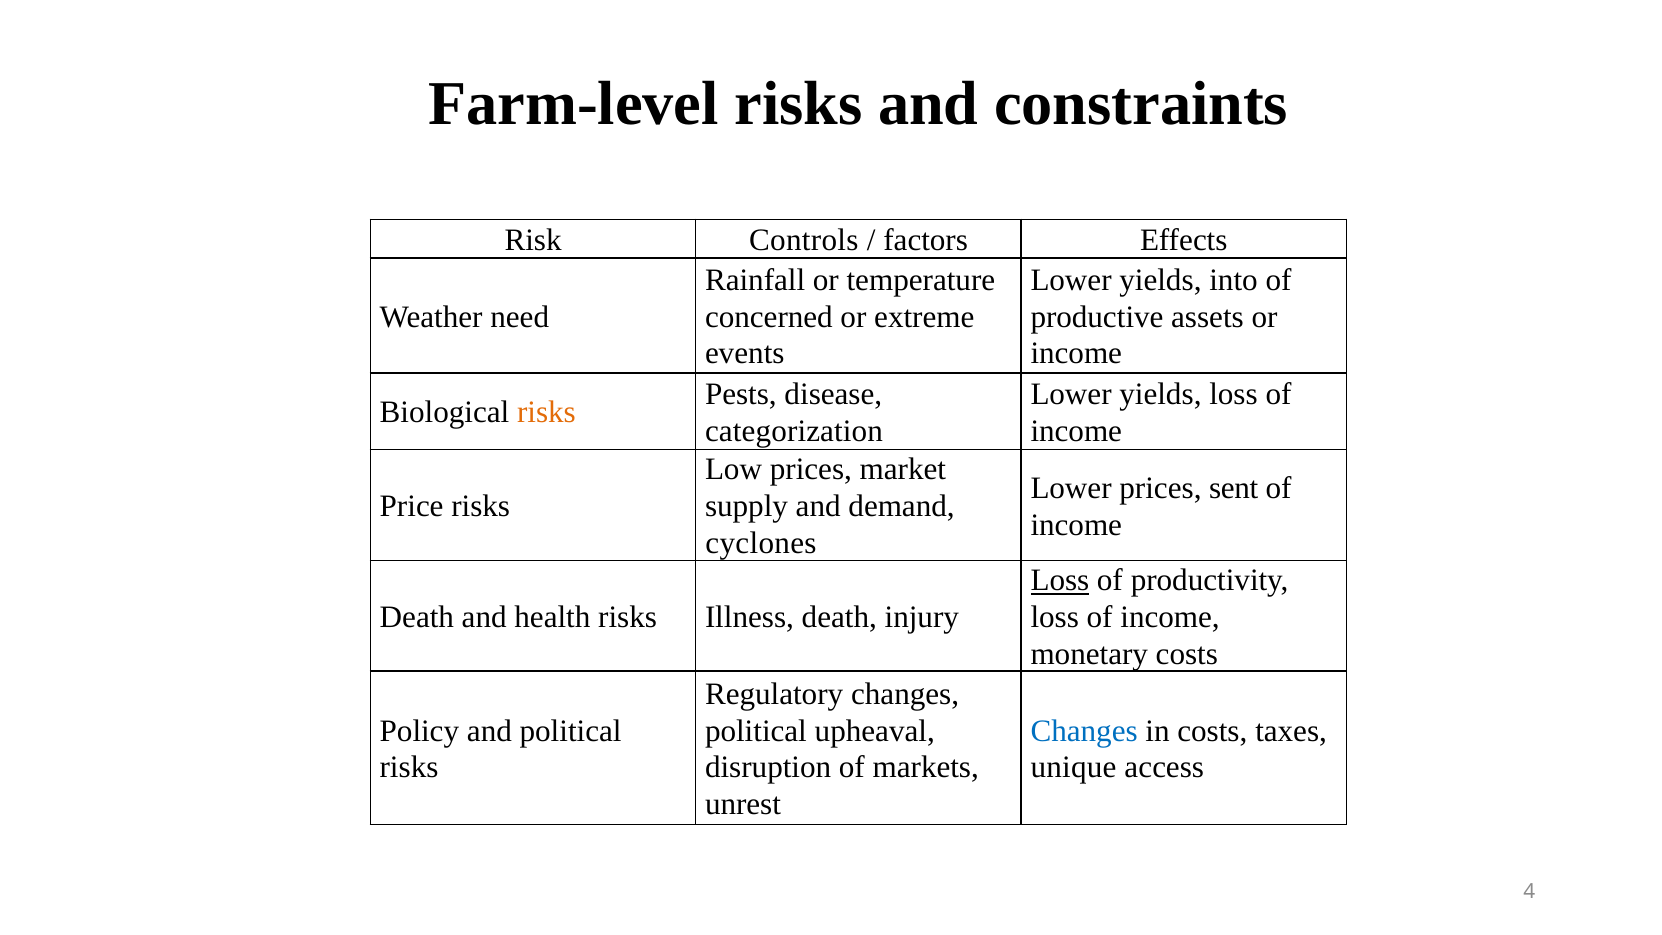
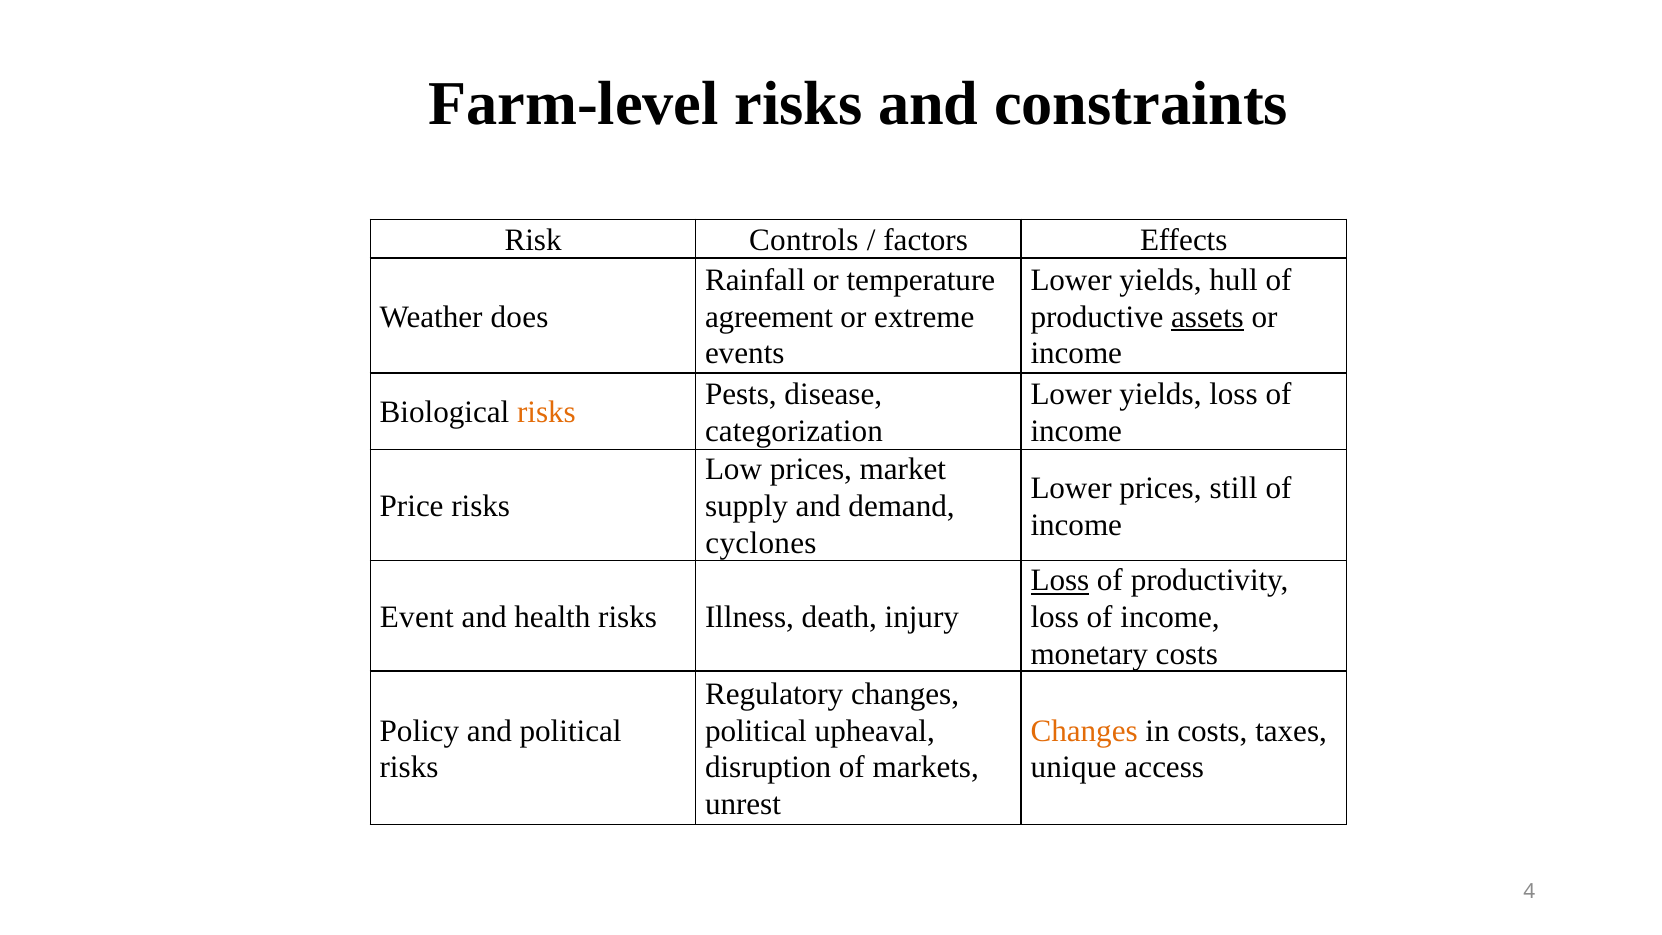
into: into -> hull (1234, 280)
need: need -> does (520, 317)
concerned: concerned -> agreement (769, 317)
assets underline: none -> present (1207, 317)
sent: sent -> still (1233, 488)
Death: Death -> Event (417, 617)
Changes colour: blue -> orange (1084, 731)
